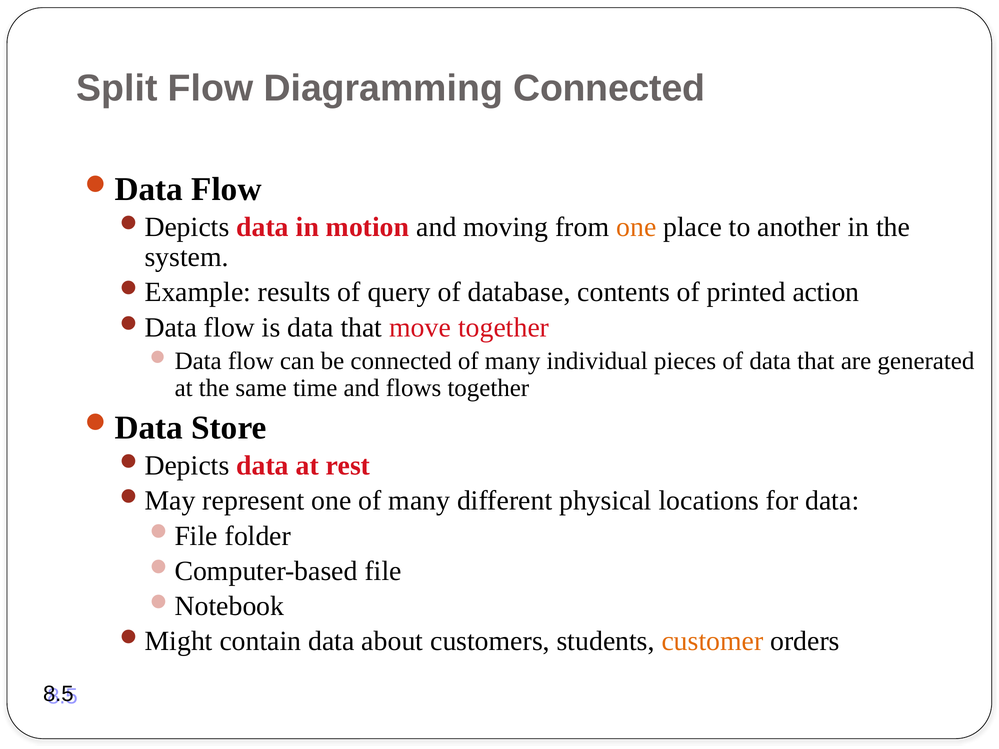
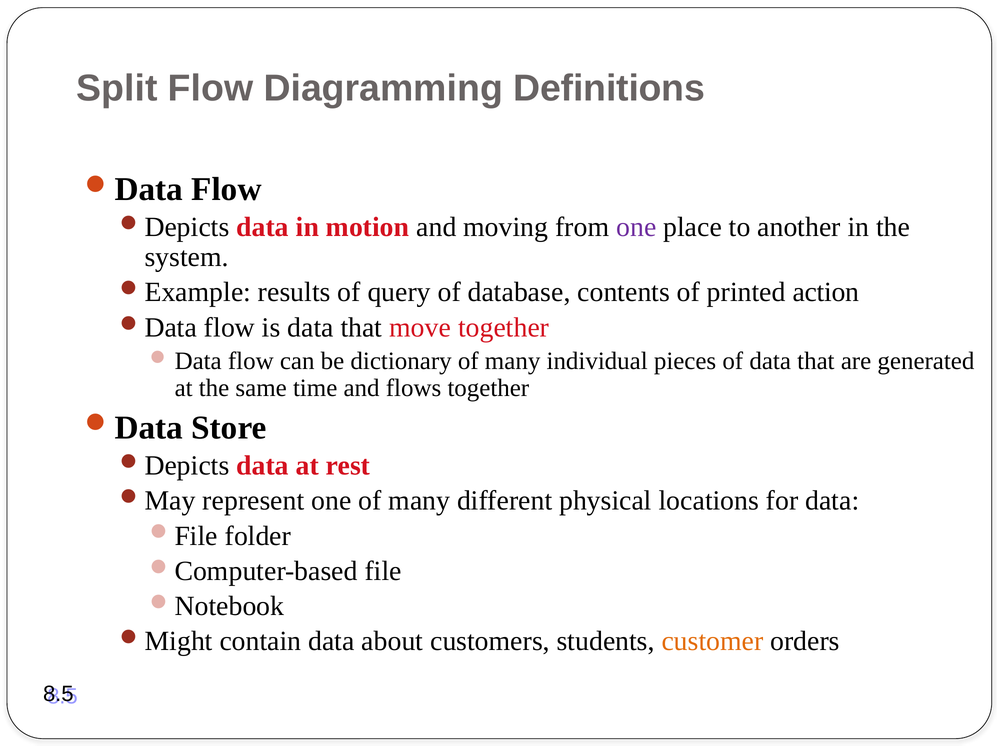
Diagramming Connected: Connected -> Definitions (609, 88)
one colour: orange -> purple (636, 227)
be connected: connected -> dictionary (401, 361)
